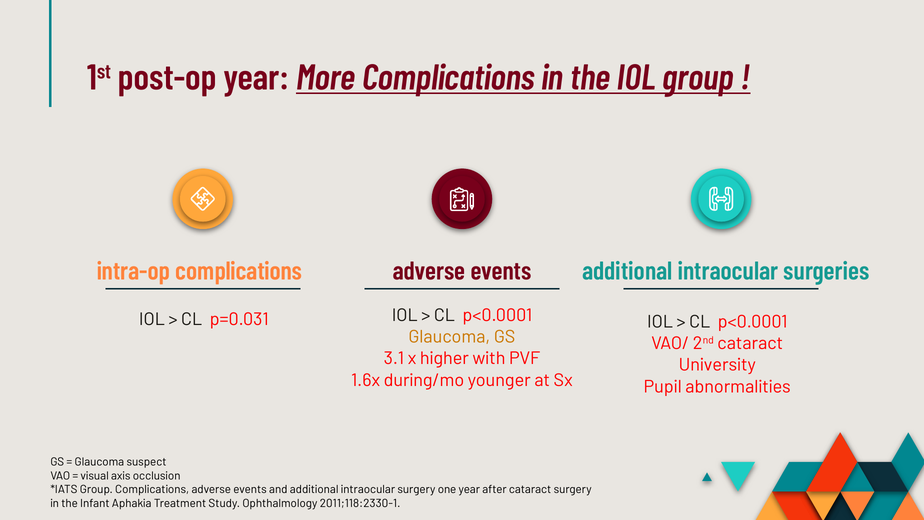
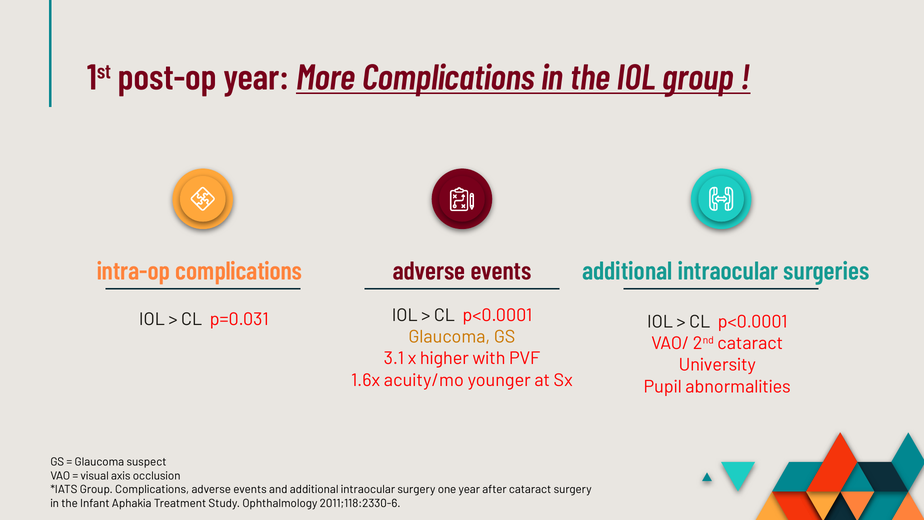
during/mo: during/mo -> acuity/mo (424, 380)
2011;118:2330-1: 2011;118:2330-1 -> 2011;118:2330-6 (360, 503)
